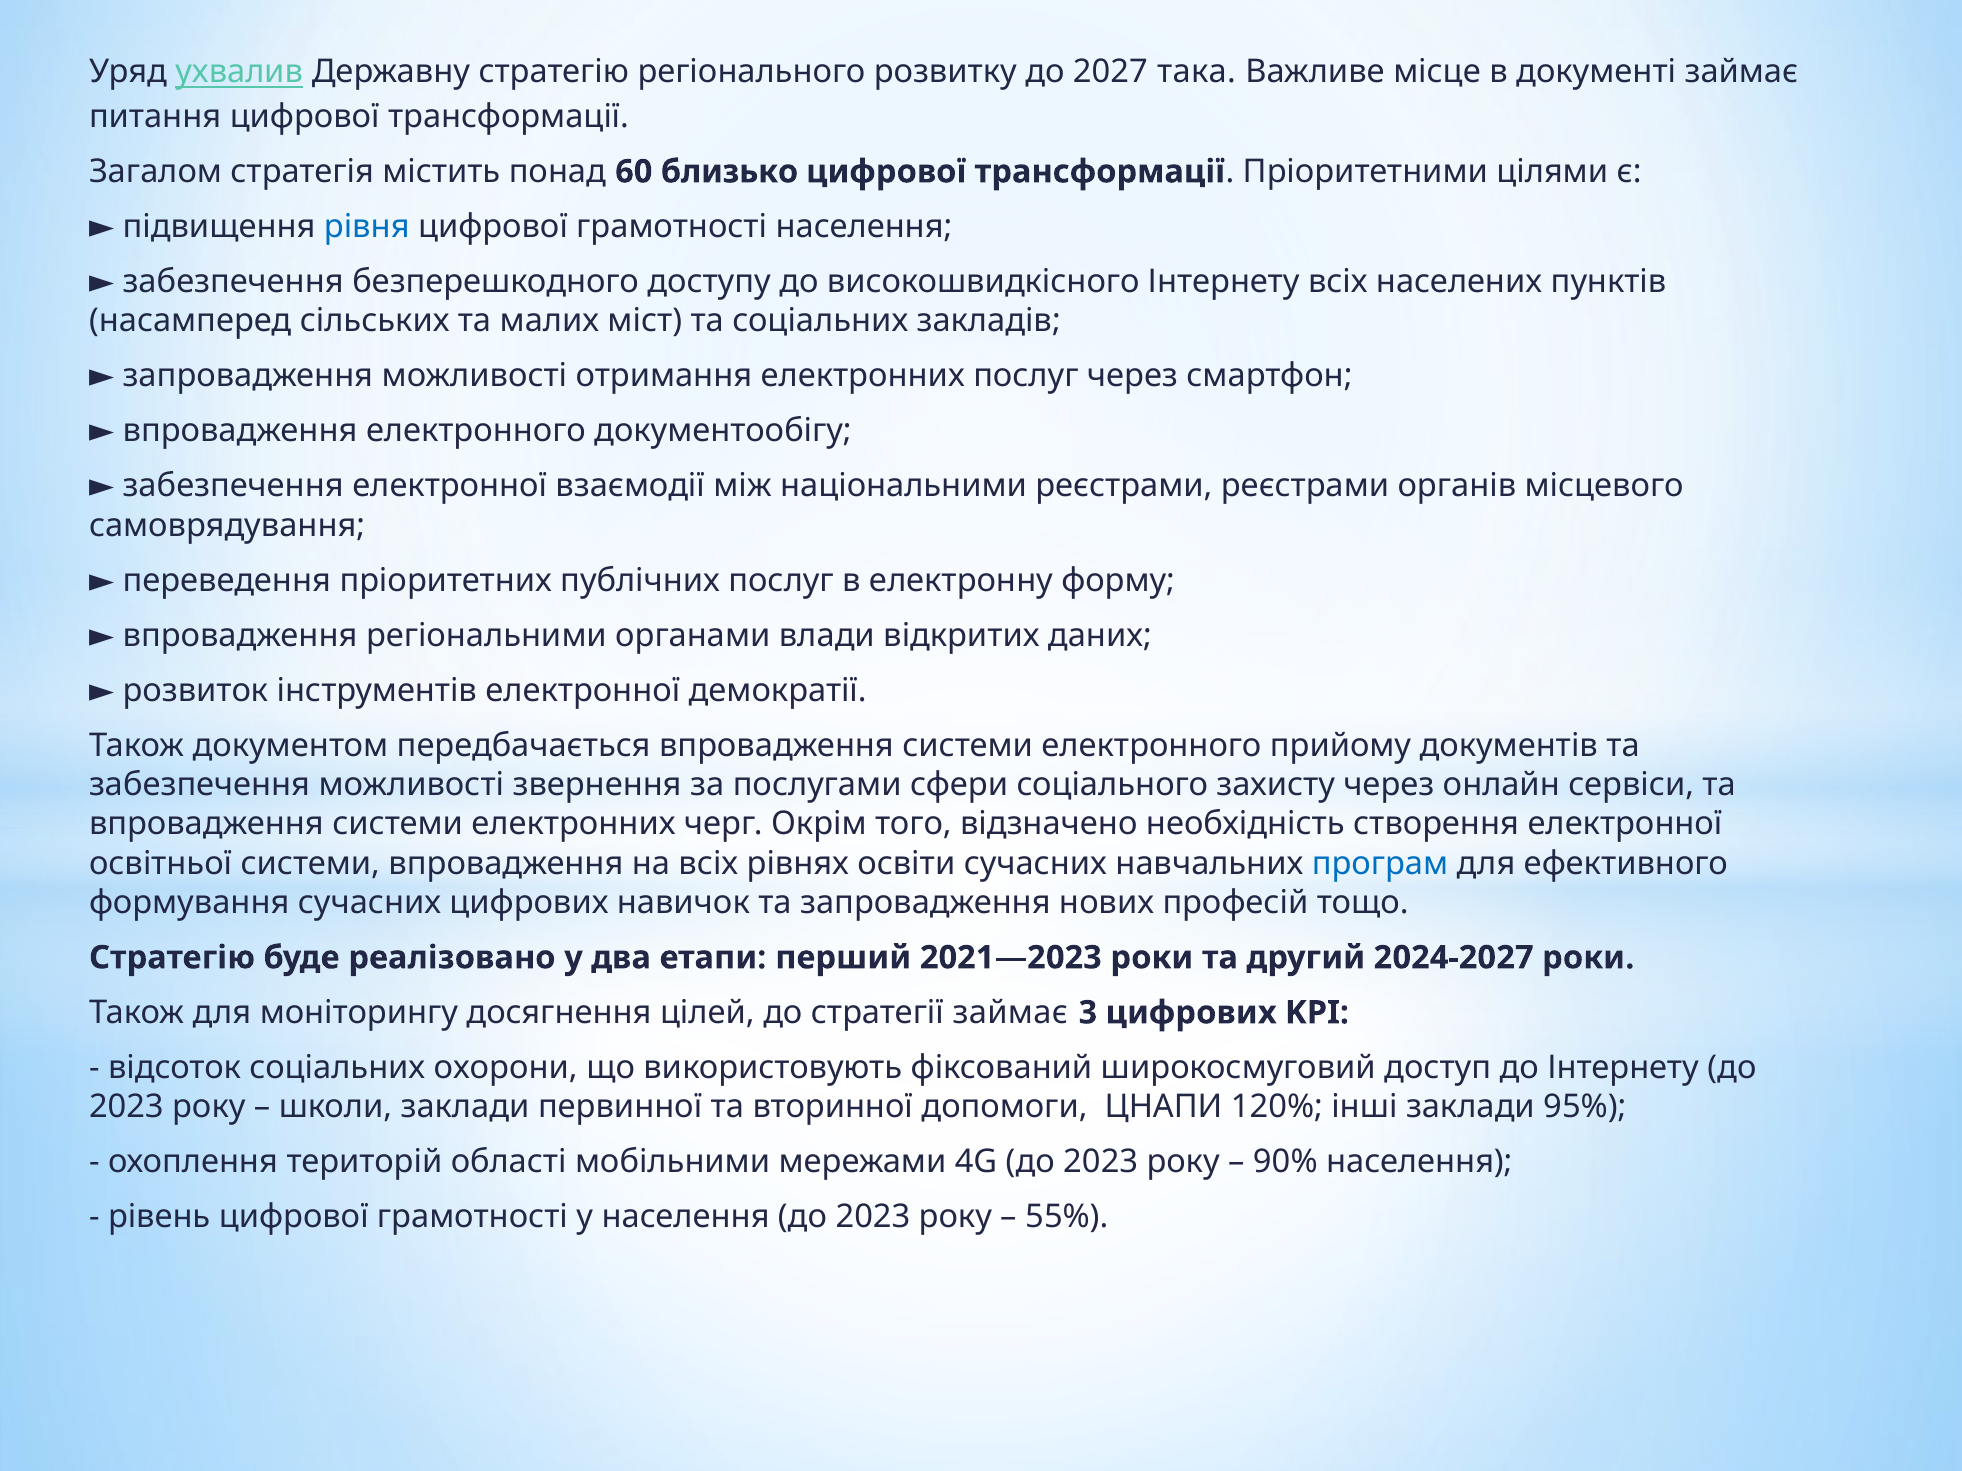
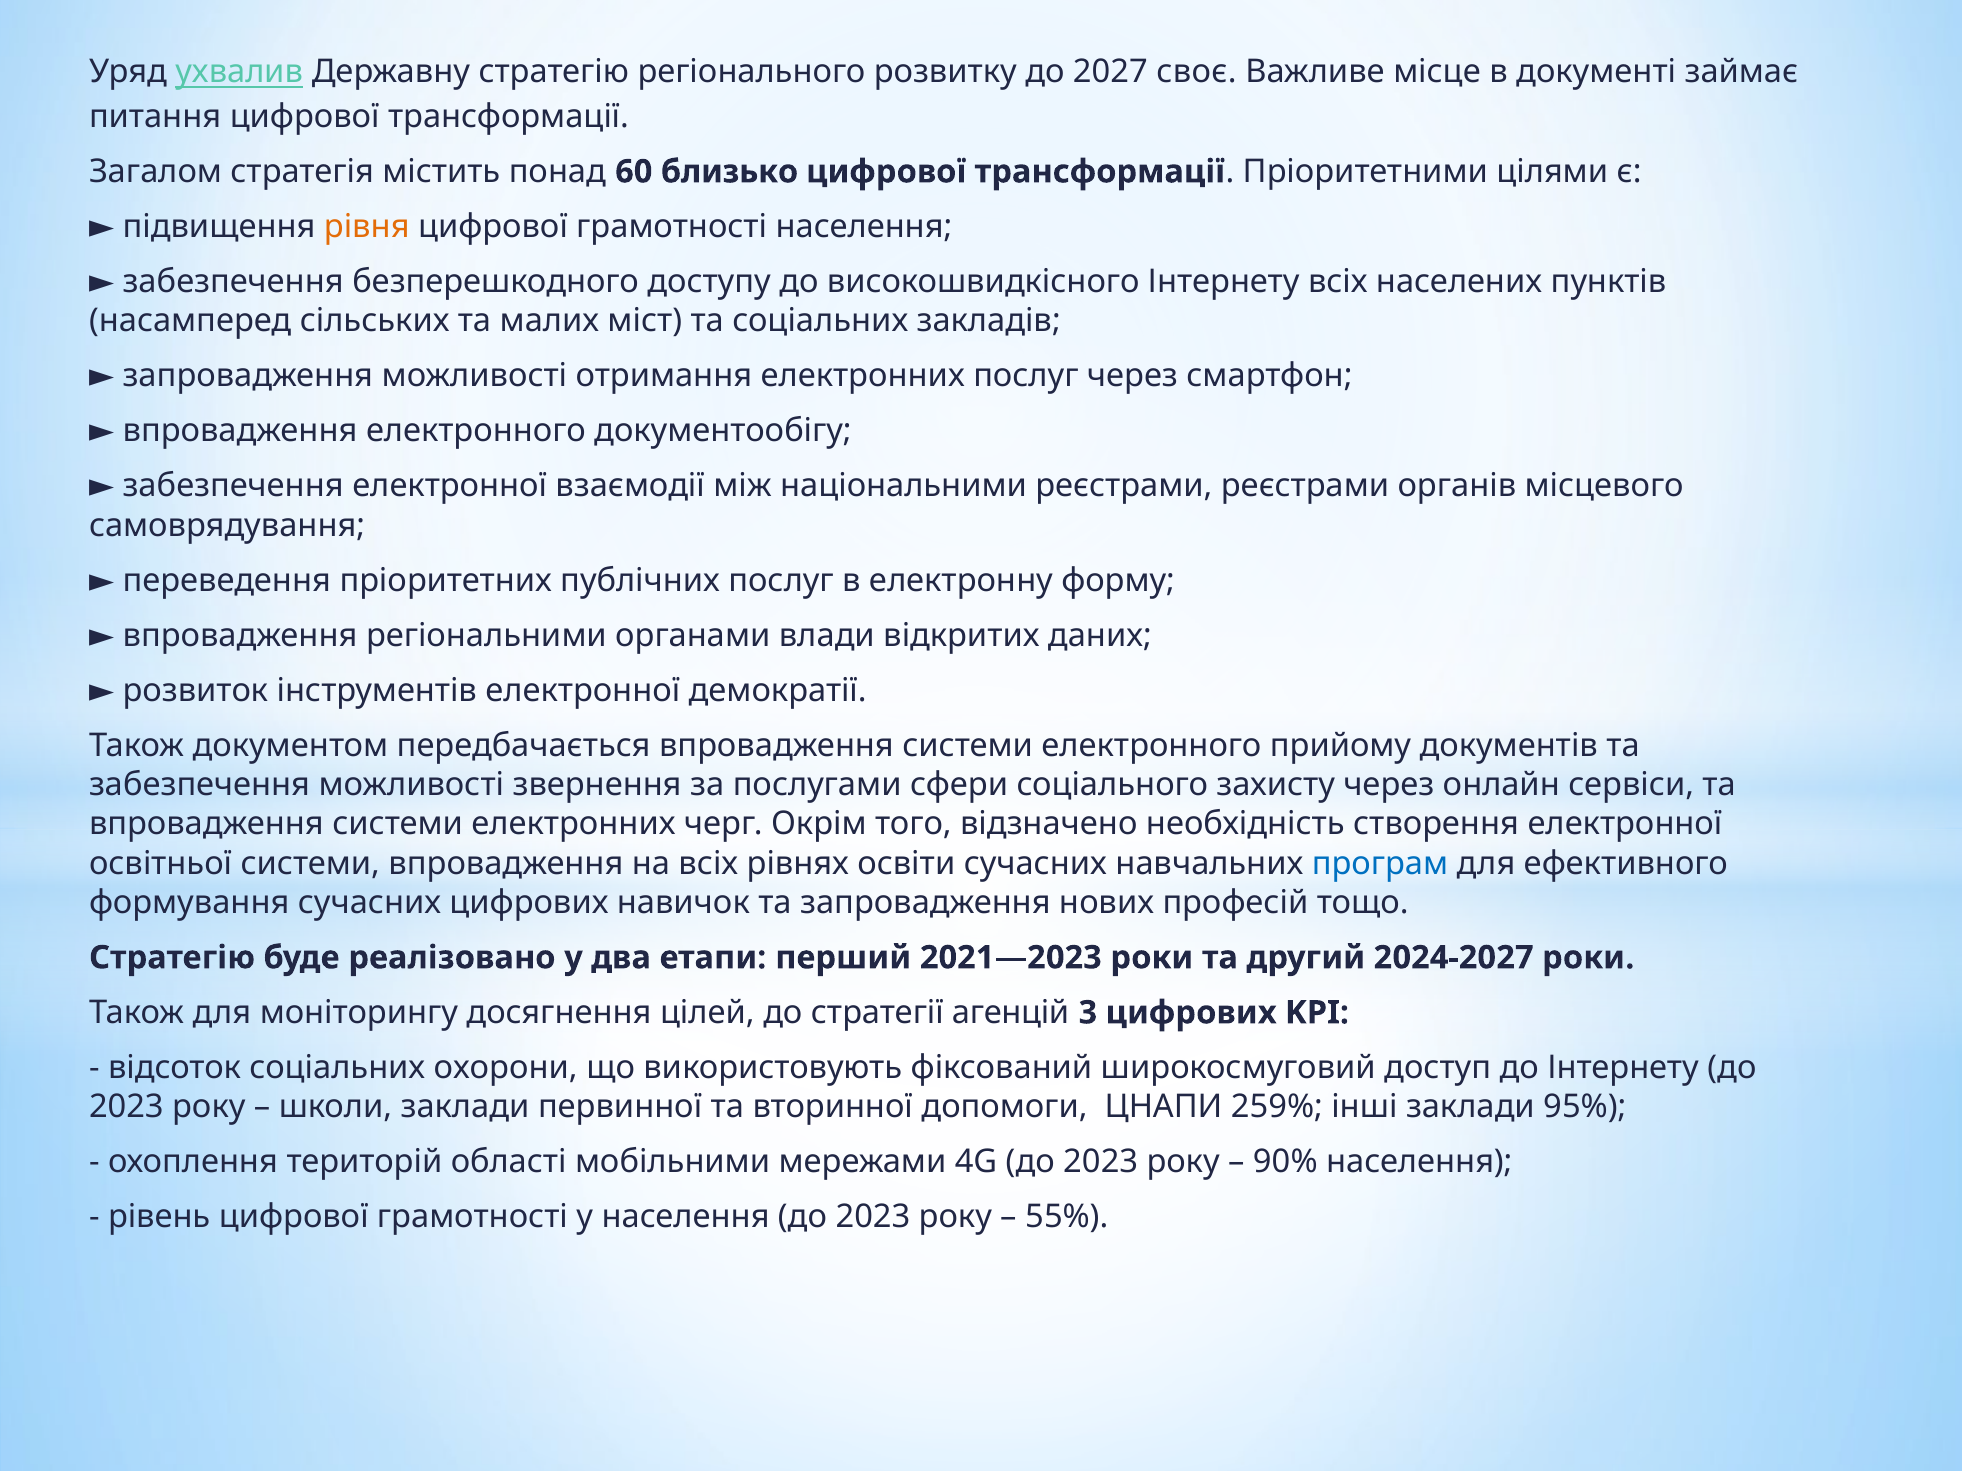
така: така -> своє (1196, 72)
рівня colour: blue -> orange (367, 227)
стратегії займає: займає -> агенцій (1011, 1013)
120%: 120% -> 259% (1277, 1107)
